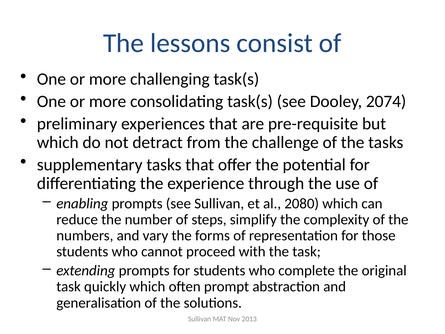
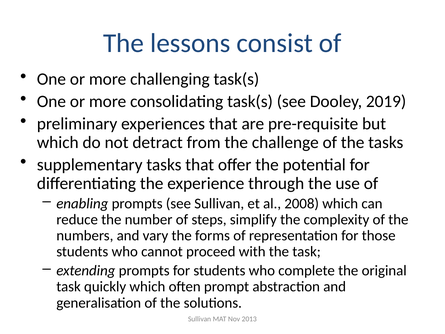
2074: 2074 -> 2019 (386, 101)
2080: 2080 -> 2008 (302, 203)
